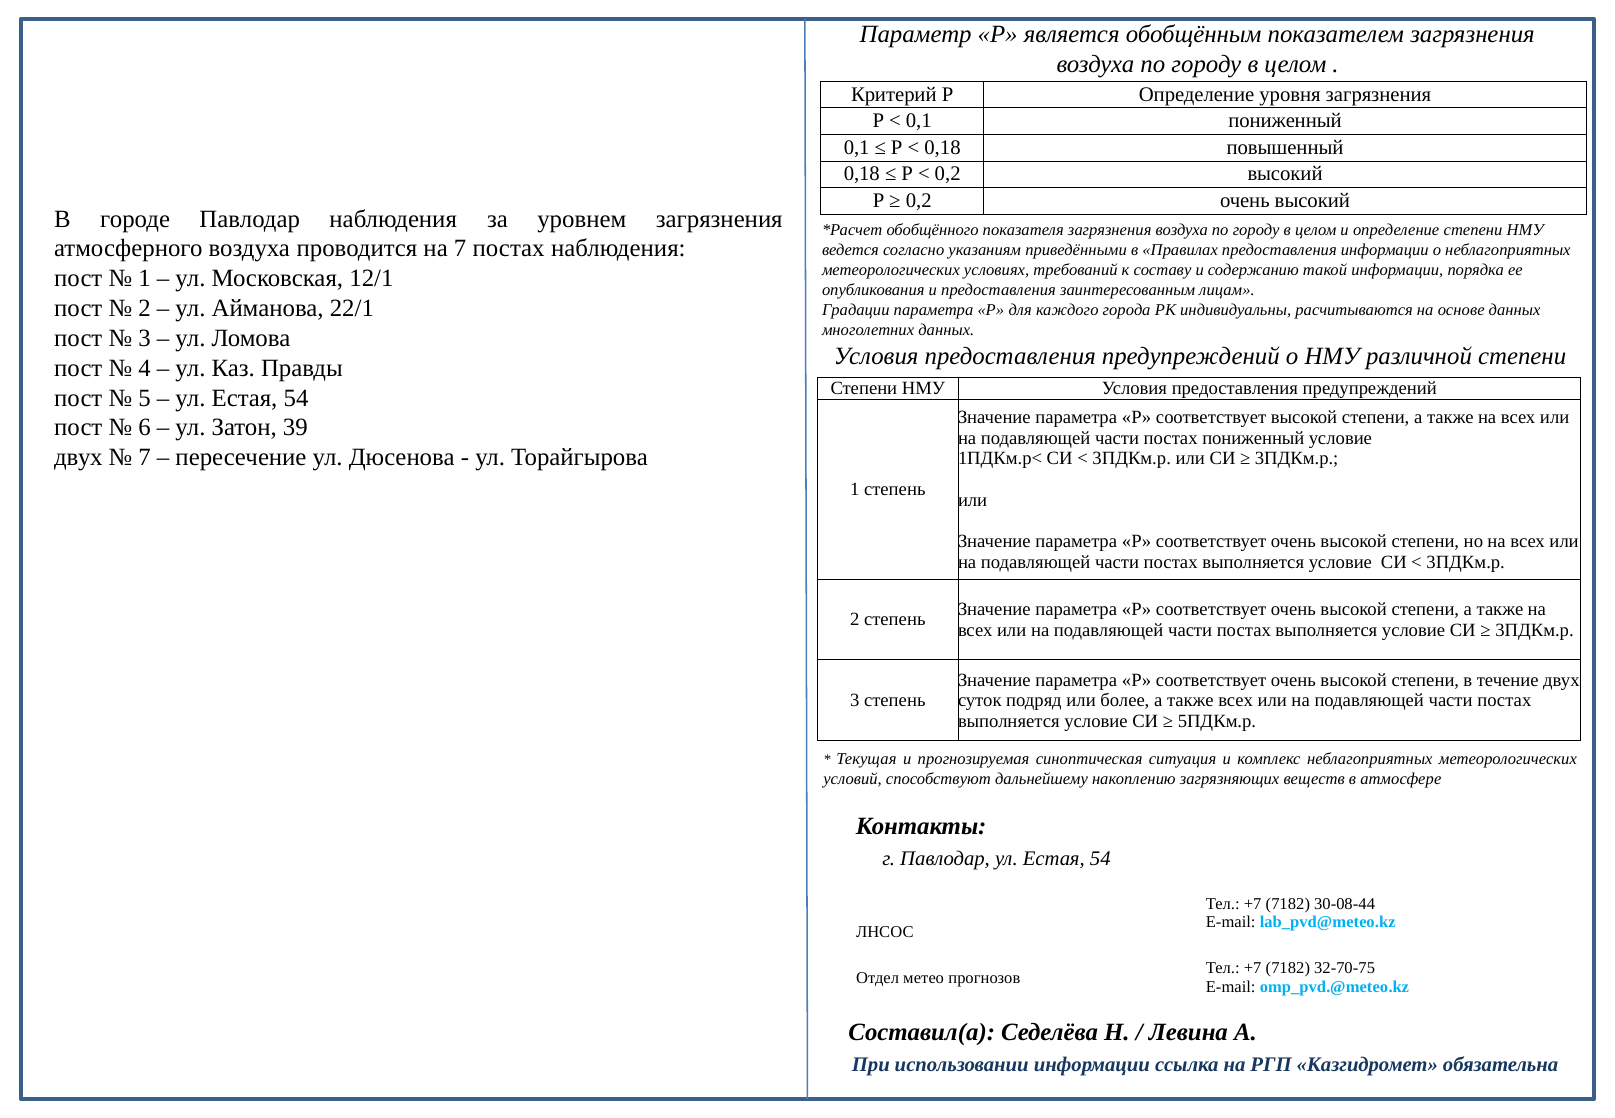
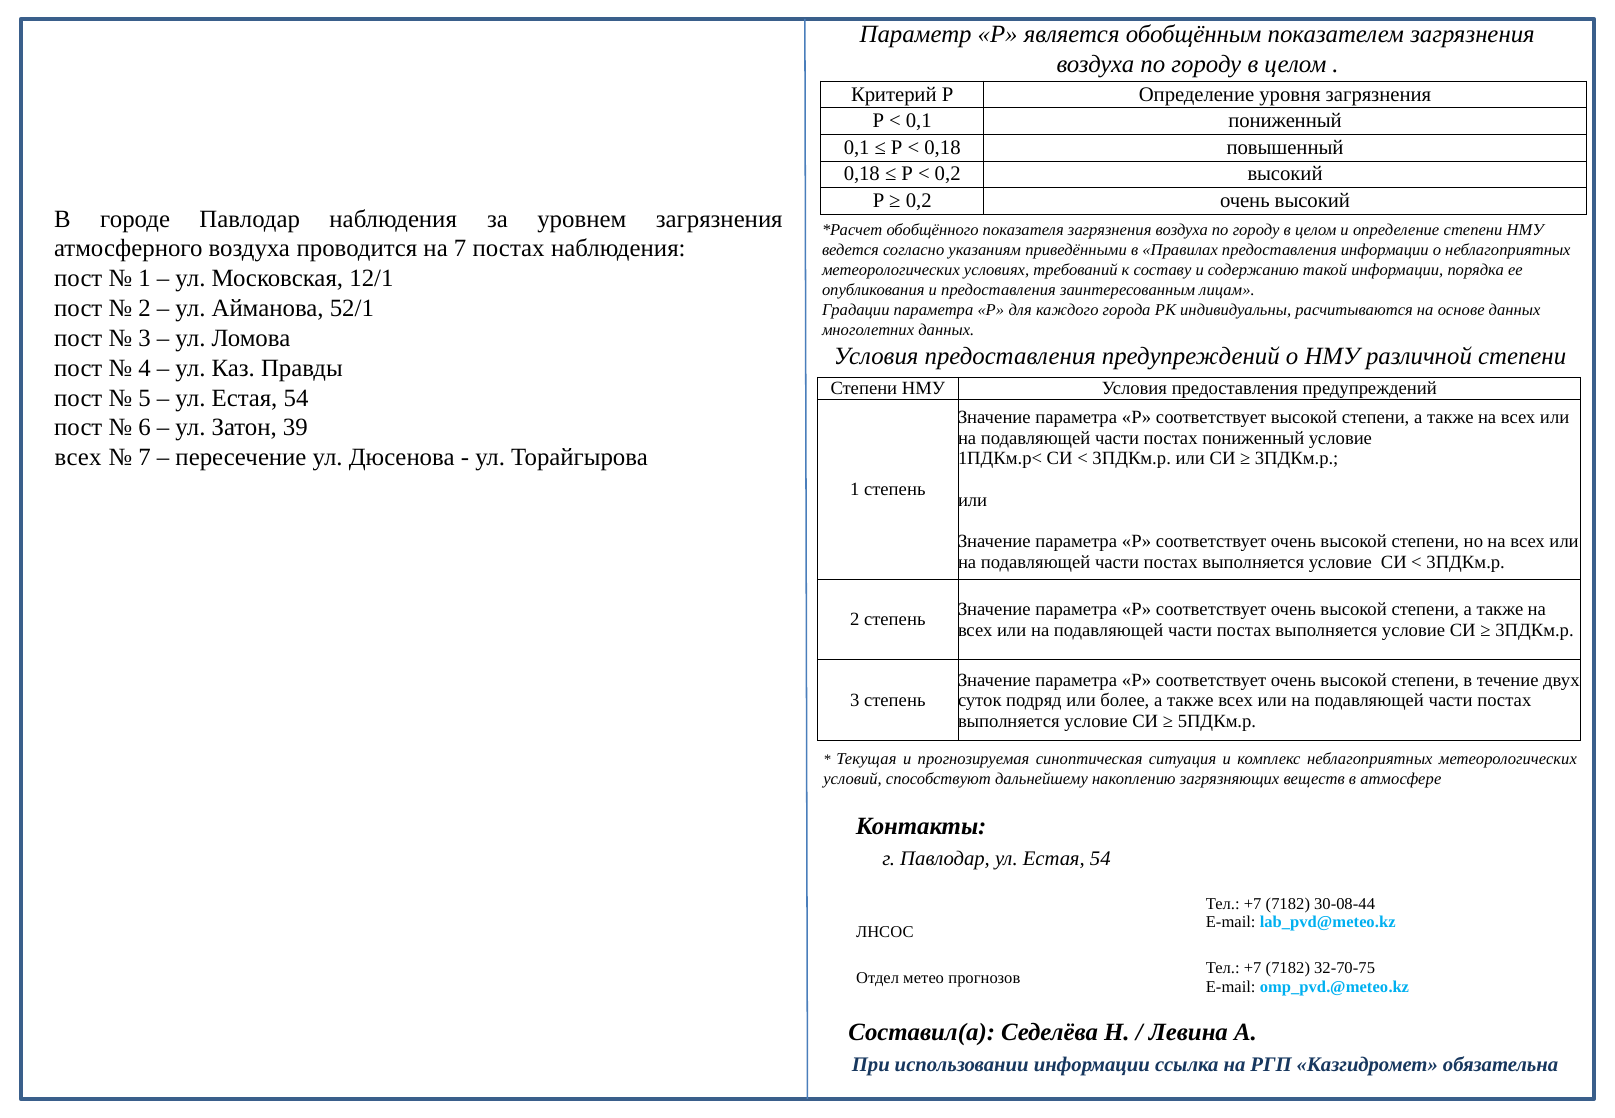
22/1: 22/1 -> 52/1 (352, 308)
двух: двух -> всех (78, 458)
